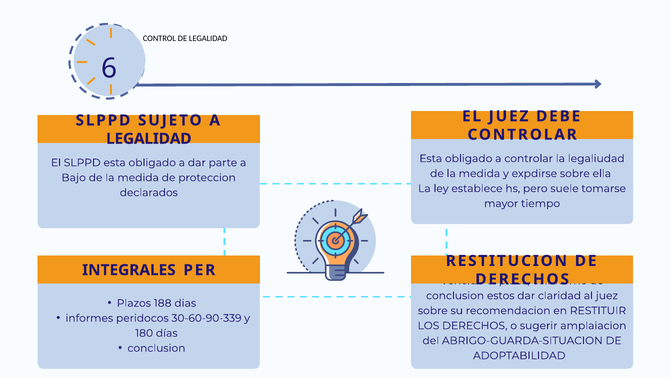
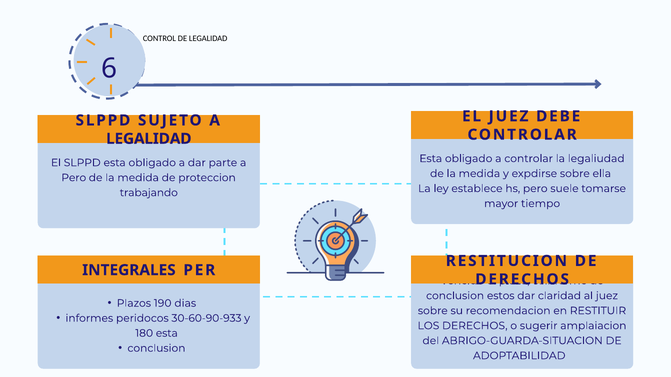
Bajo: Bajo -> Pero (74, 178)
declarados: declarados -> trabajando (149, 193)
188: 188 -> 190 (163, 304)
30-60-90-339: 30-60-90-339 -> 30-60-90-933 (206, 319)
180 días: días -> esta (167, 334)
